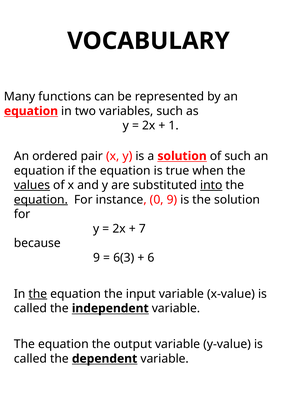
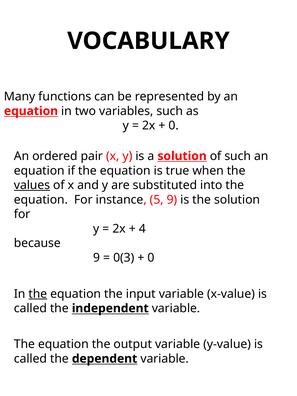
1: 1 -> 0 (174, 126)
into underline: present -> none (211, 185)
equation underline: present -> none (41, 200)
0: 0 -> 5 (157, 200)
7: 7 -> 4 (142, 229)
6(3: 6(3 -> 0(3 (124, 258)
6: 6 -> 0 (151, 258)
